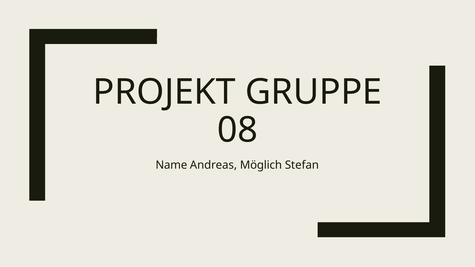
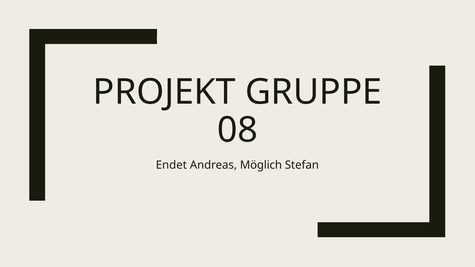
Name: Name -> Endet (171, 165)
